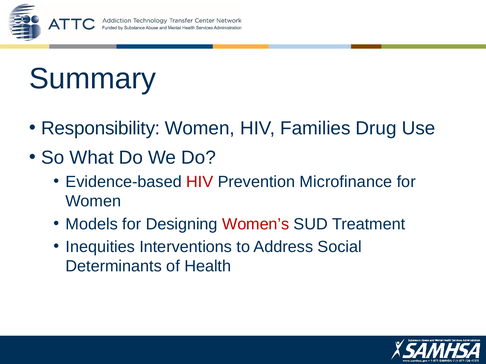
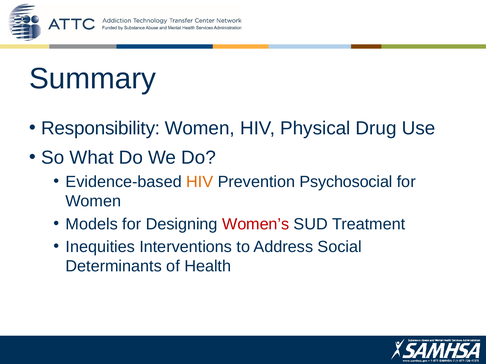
Families: Families -> Physical (315, 128)
HIV colour: red -> orange (200, 182)
Microfinance: Microfinance -> Psychosocial (346, 182)
